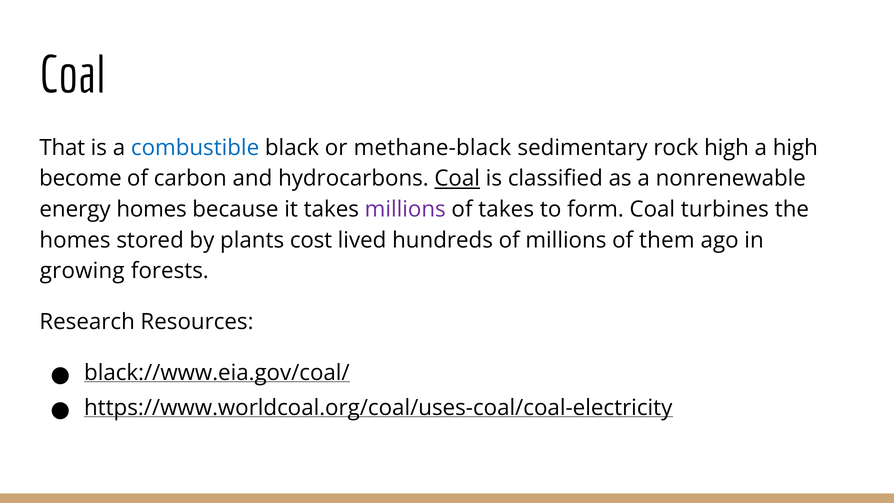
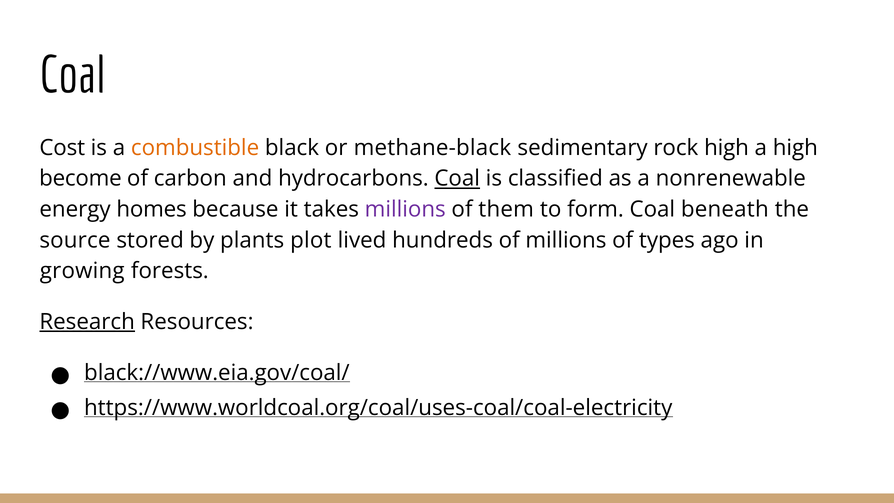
That: That -> Cost (62, 148)
combustible colour: blue -> orange (195, 148)
of takes: takes -> them (506, 209)
turbines: turbines -> beneath (725, 209)
homes: homes -> source (75, 240)
cost: cost -> plot (311, 240)
them: them -> types (667, 240)
Research underline: none -> present (87, 322)
